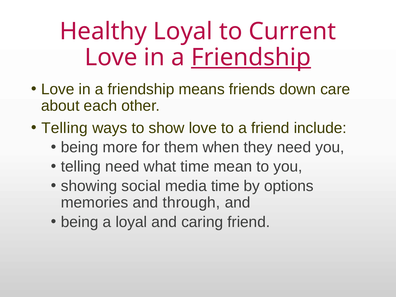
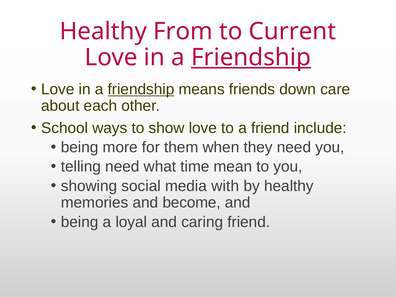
Healthy Loyal: Loyal -> From (183, 31)
friendship underline: none -> present (141, 89)
Telling: Telling -> School (65, 128)
media time: time -> with (225, 186)
by options: options -> healthy (289, 186)
through: through -> become (192, 203)
